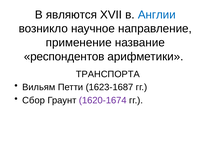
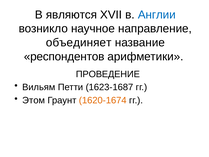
применение: применение -> объединяет (79, 43)
ТРАНСПОРТА: ТРАНСПОРТА -> ПРОВЕДЕНИЕ (108, 74)
Сбор: Сбор -> Этом (34, 100)
1620-1674 colour: purple -> orange (103, 100)
